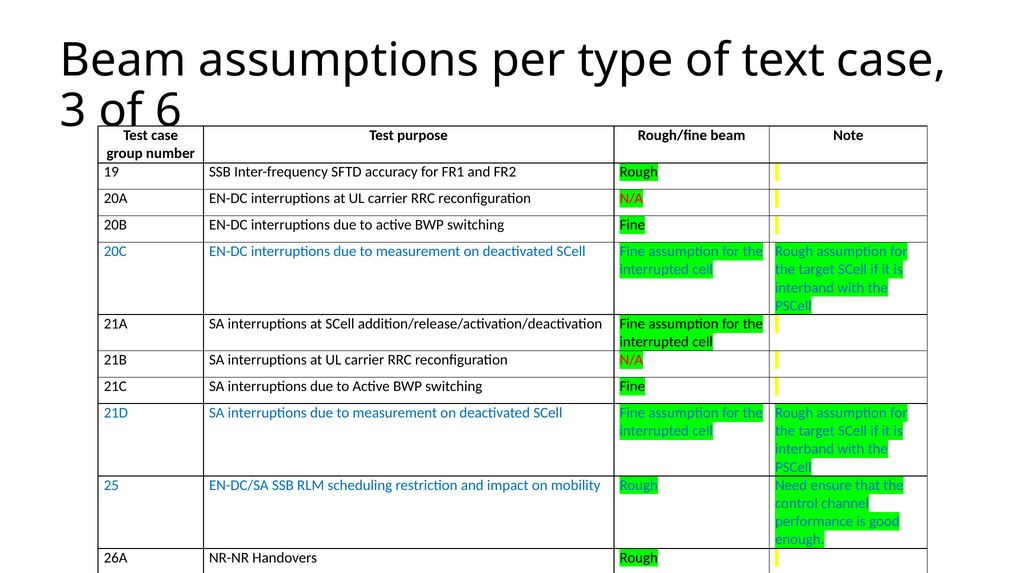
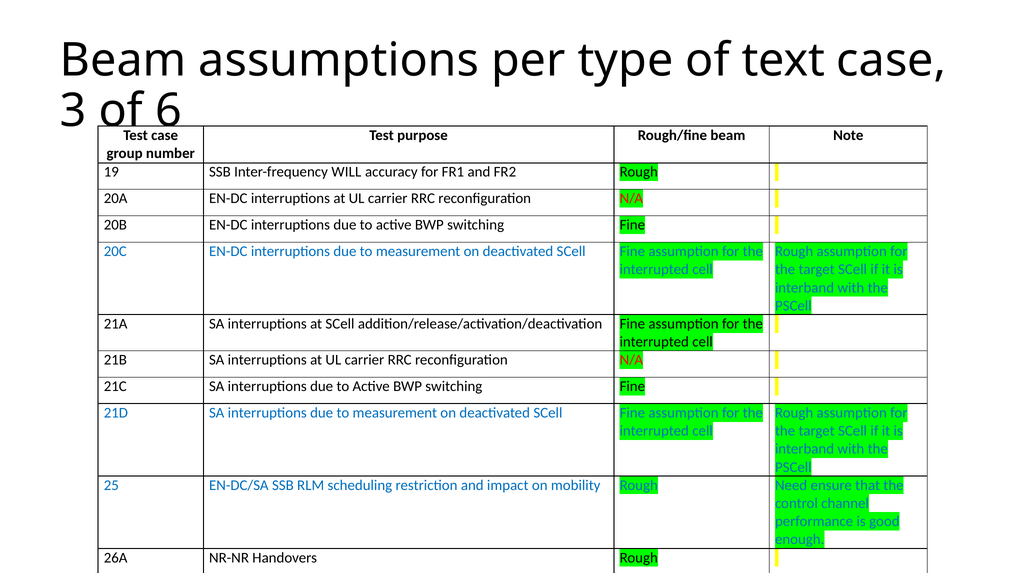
SFTD: SFTD -> WILL (346, 172)
